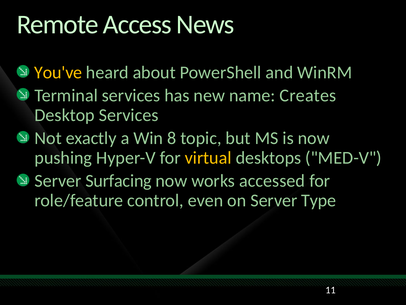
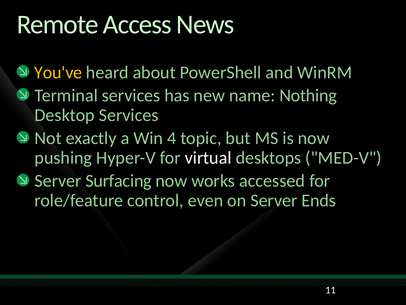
Creates: Creates -> Nothing (308, 95)
8: 8 -> 4 (172, 138)
virtual colour: yellow -> white (208, 158)
Type: Type -> Ends (319, 200)
